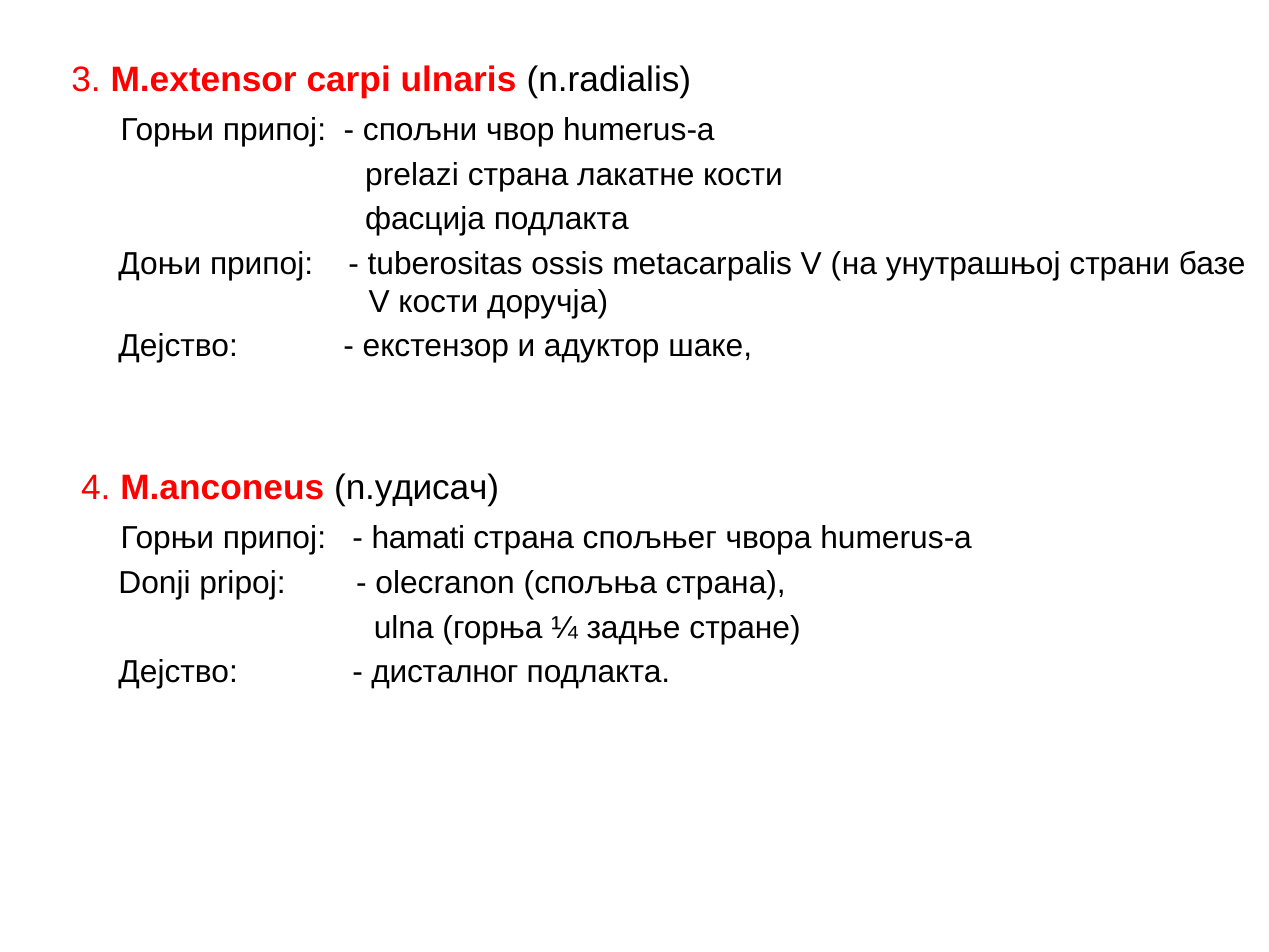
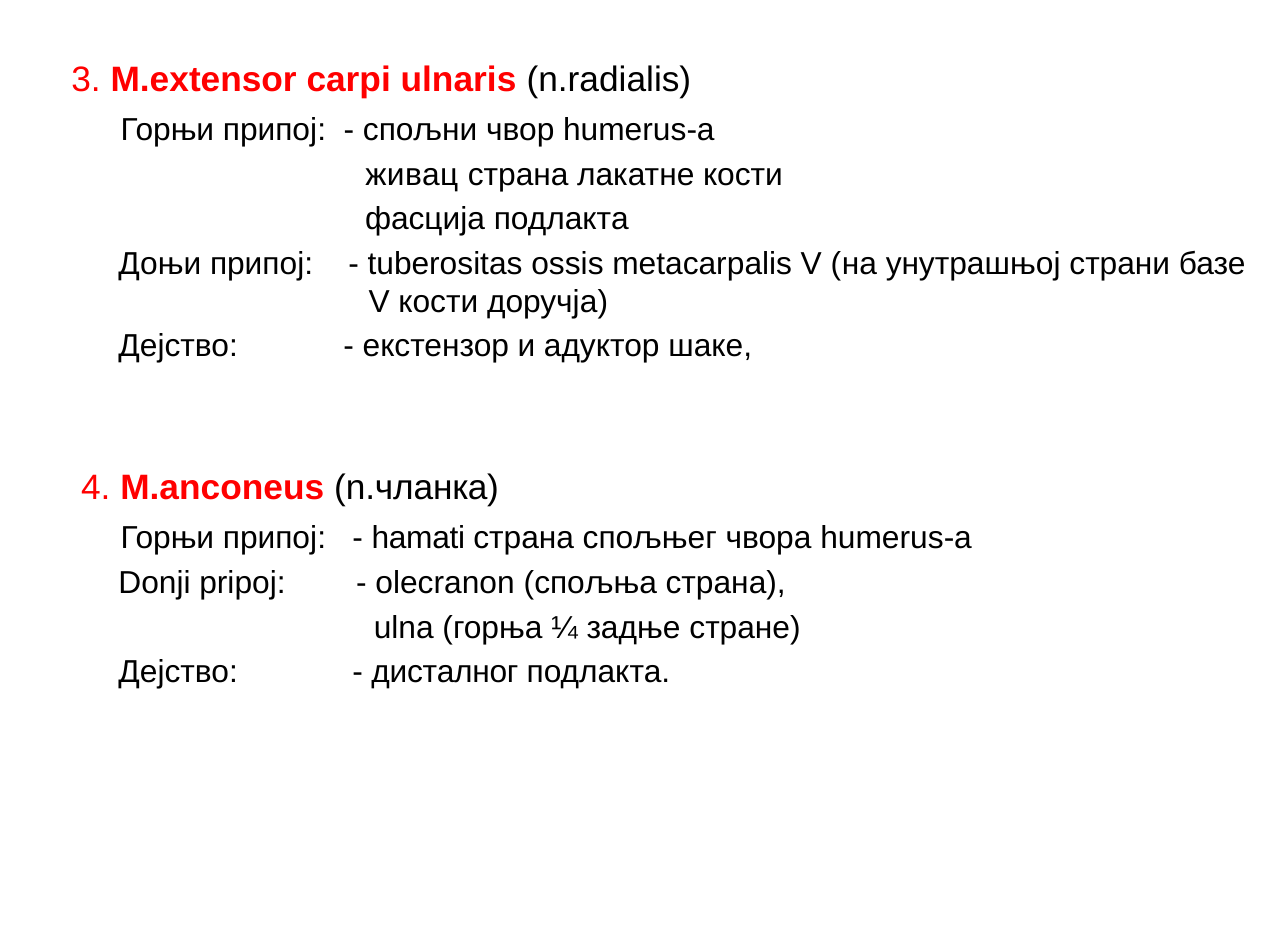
prelazi: prelazi -> живац (412, 175)
n.удисач: n.удисач -> n.члaнкa (417, 488)
